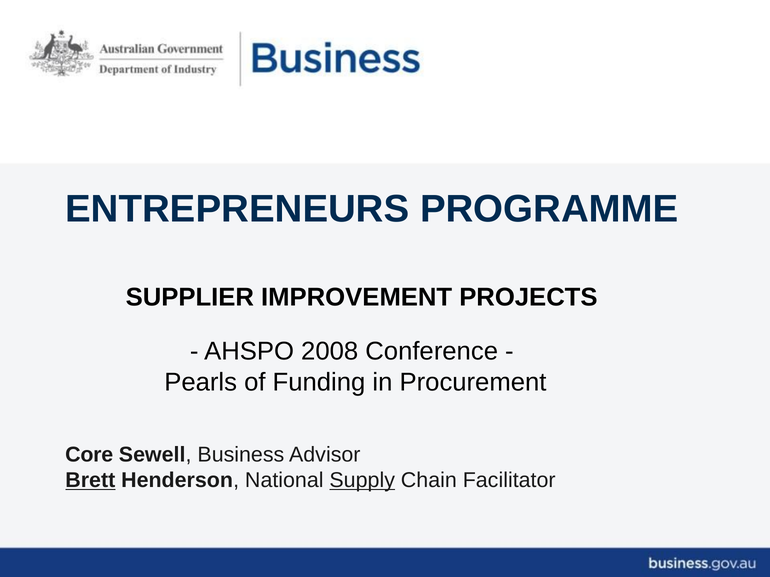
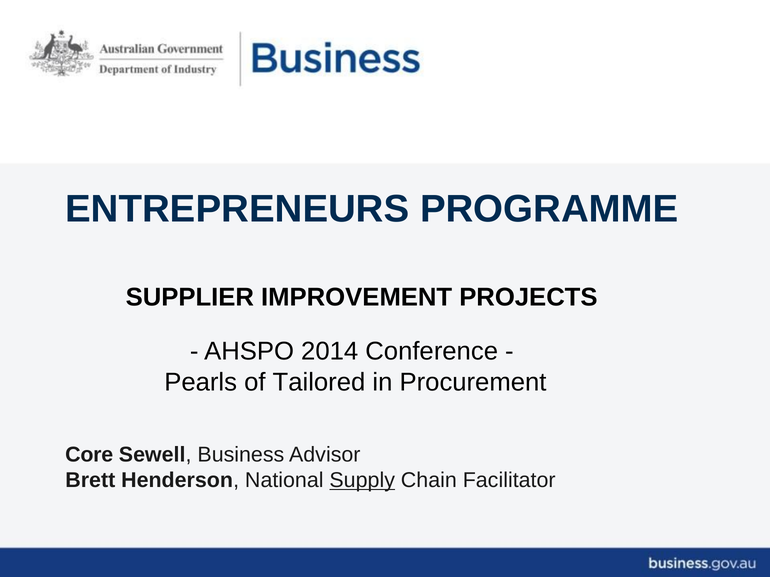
2008: 2008 -> 2014 (330, 352)
Funding: Funding -> Tailored (319, 382)
Brett underline: present -> none (90, 481)
